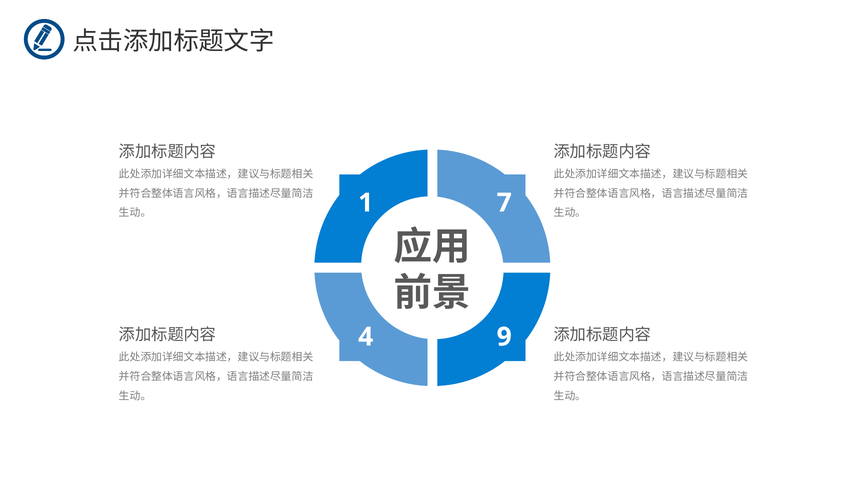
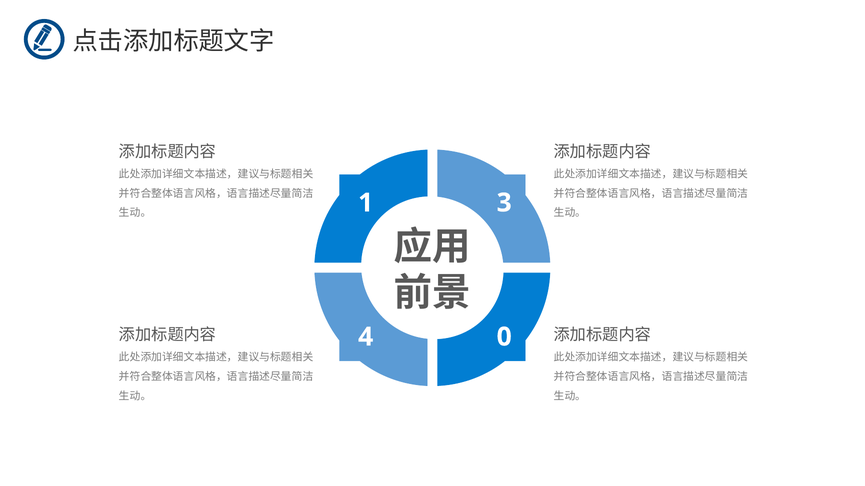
7: 7 -> 3 (504, 203)
9: 9 -> 0 (504, 337)
